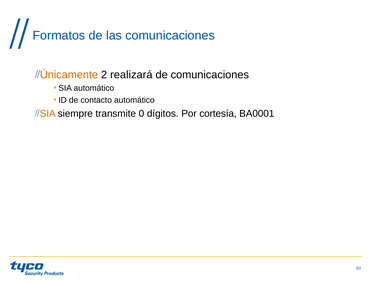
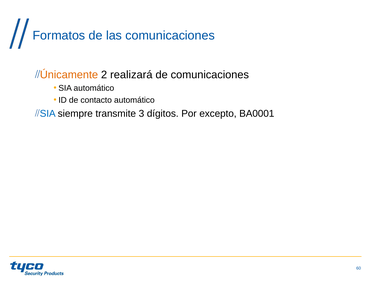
SIA colour: orange -> blue (48, 113)
0: 0 -> 3 (141, 113)
cortesía: cortesía -> excepto (218, 113)
